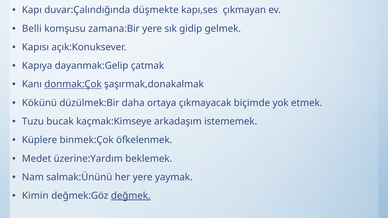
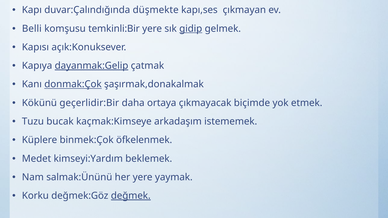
zamana:Bir: zamana:Bir -> temkinli:Bir (114, 29)
gidip underline: none -> present (191, 29)
dayanmak:Gelip underline: none -> present (92, 66)
düzülmek:Bir: düzülmek:Bir -> geçerlidir:Bir (89, 103)
üzerine:Yardım: üzerine:Yardım -> kimseyi:Yardım (88, 159)
Kimin: Kimin -> Korku (35, 196)
